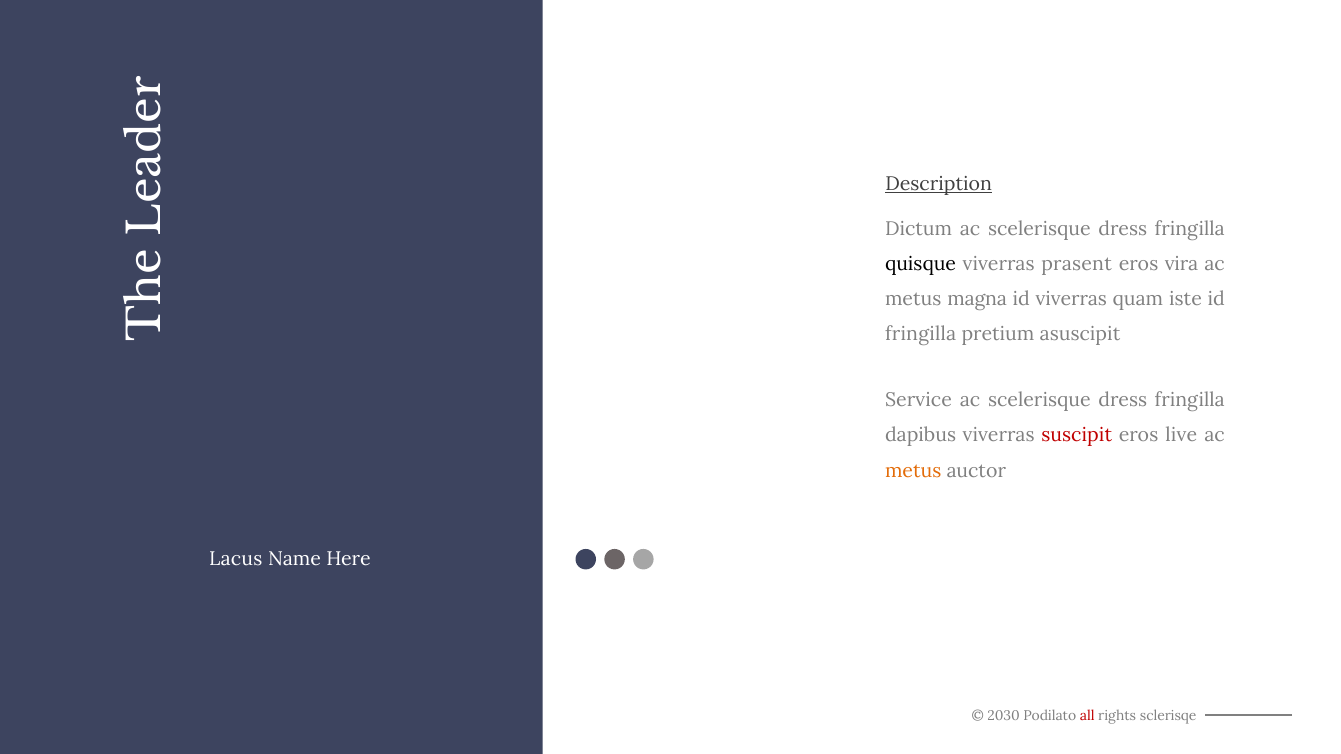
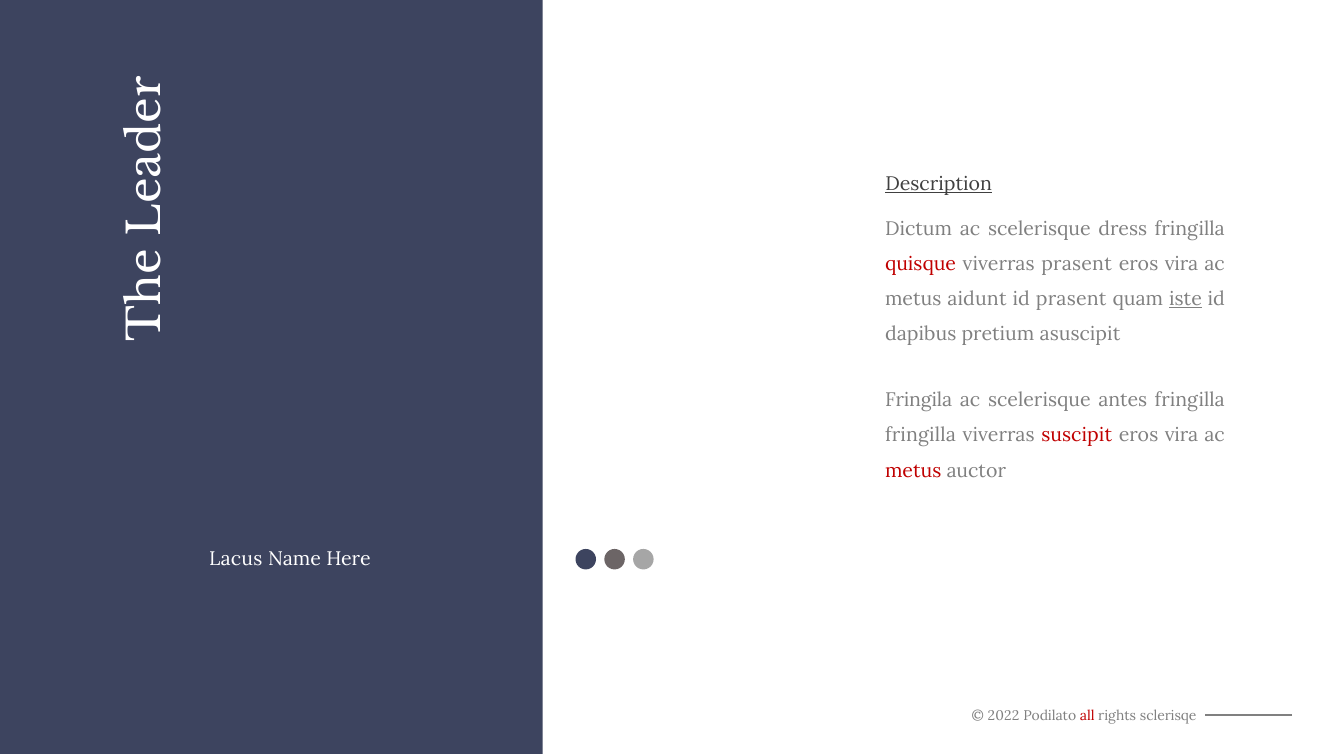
quisque colour: black -> red (921, 264)
magna: magna -> aidunt (977, 299)
id viverras: viverras -> prasent (1071, 299)
iste underline: none -> present (1186, 299)
fringilla: fringilla -> dapibus (921, 335)
Service: Service -> Fringila (919, 400)
dress: dress -> antes (1123, 400)
dapibus: dapibus -> fringilla (920, 436)
live: live -> vira (1181, 436)
metus colour: orange -> red (913, 471)
2030: 2030 -> 2022 (1003, 716)
